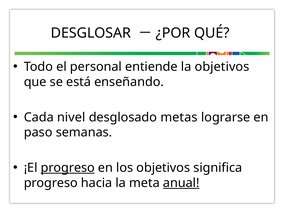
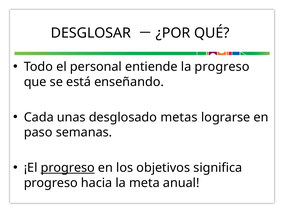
la objetivos: objetivos -> progreso (222, 67)
nivel: nivel -> unas (71, 117)
anual underline: present -> none (181, 183)
